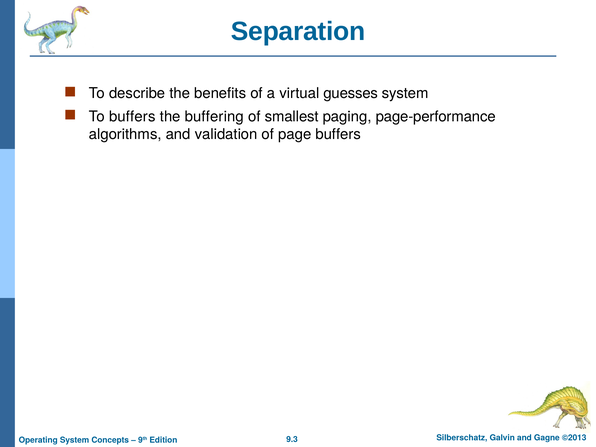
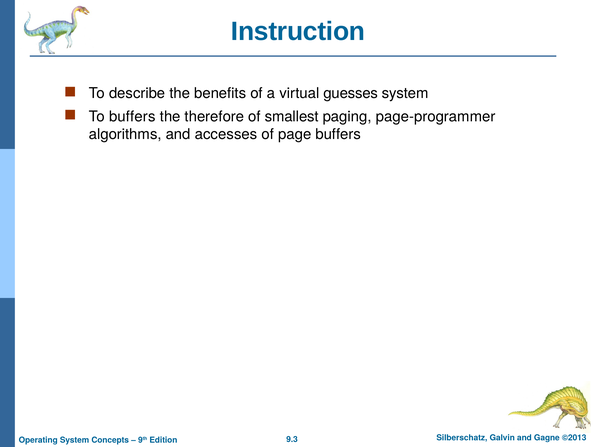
Separation: Separation -> Instruction (298, 31)
buffering: buffering -> therefore (214, 116)
page-performance: page-performance -> page-programmer (436, 116)
validation: validation -> accesses (226, 134)
